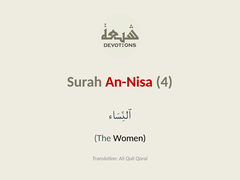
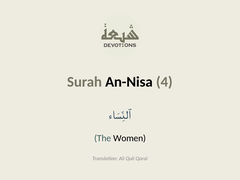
An-Nisa colour: red -> black (129, 82)
